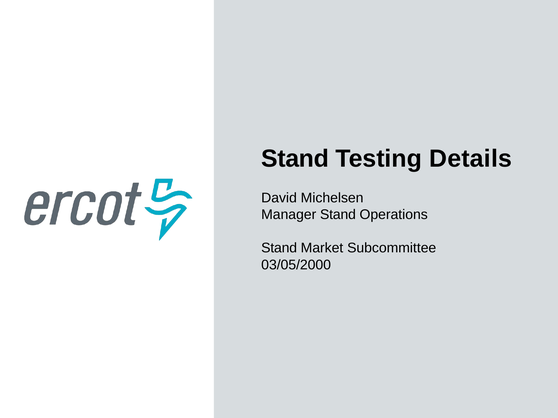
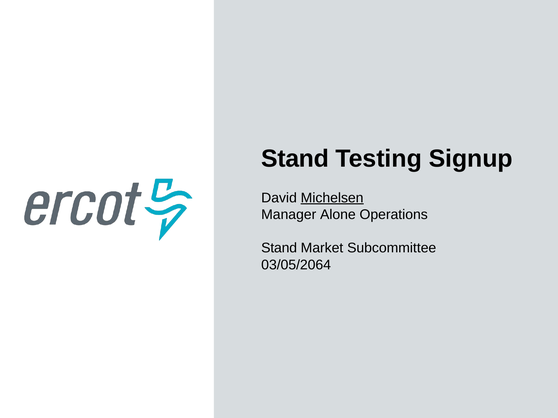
Details: Details -> Signup (471, 159)
Michelsen underline: none -> present (332, 198)
Manager Stand: Stand -> Alone (338, 215)
03/05/2000: 03/05/2000 -> 03/05/2064 (296, 265)
